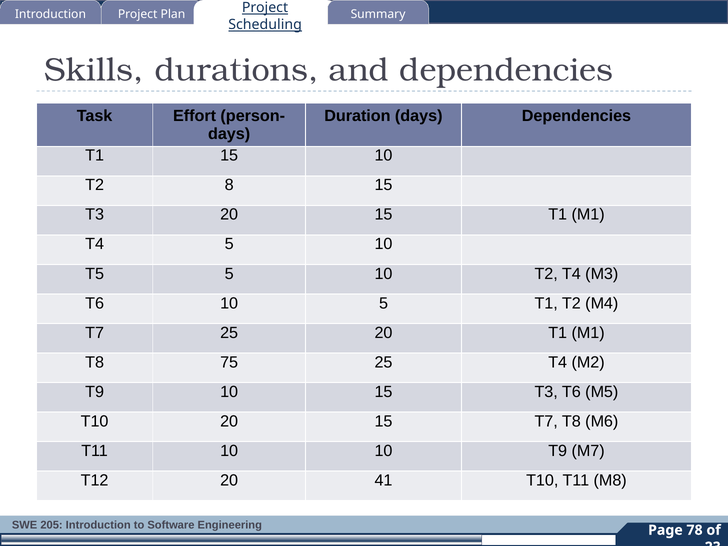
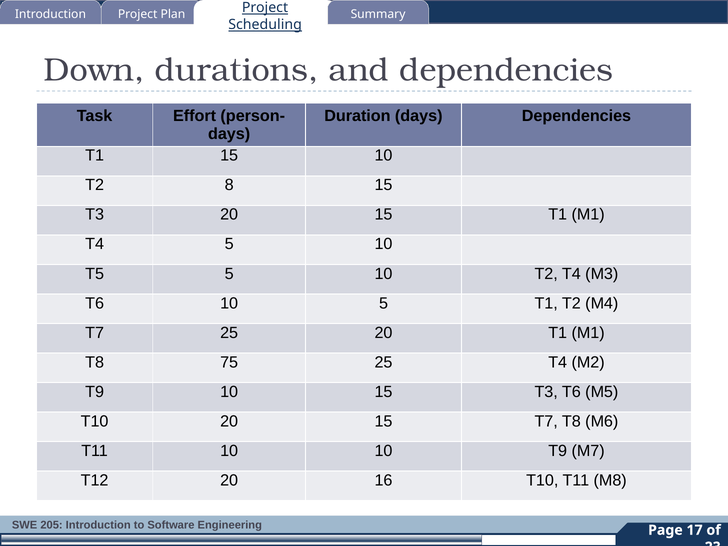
Skills: Skills -> Down (94, 70)
41: 41 -> 16 (383, 480)
78: 78 -> 17 (695, 530)
